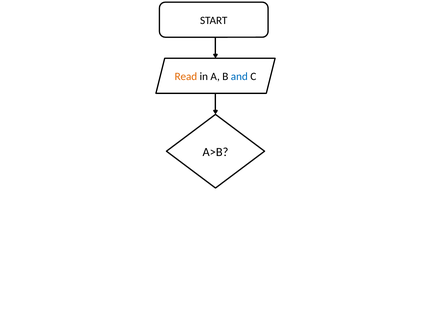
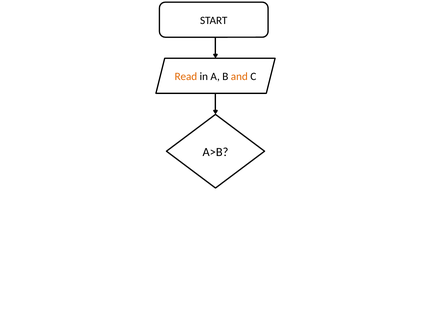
and colour: blue -> orange (239, 76)
